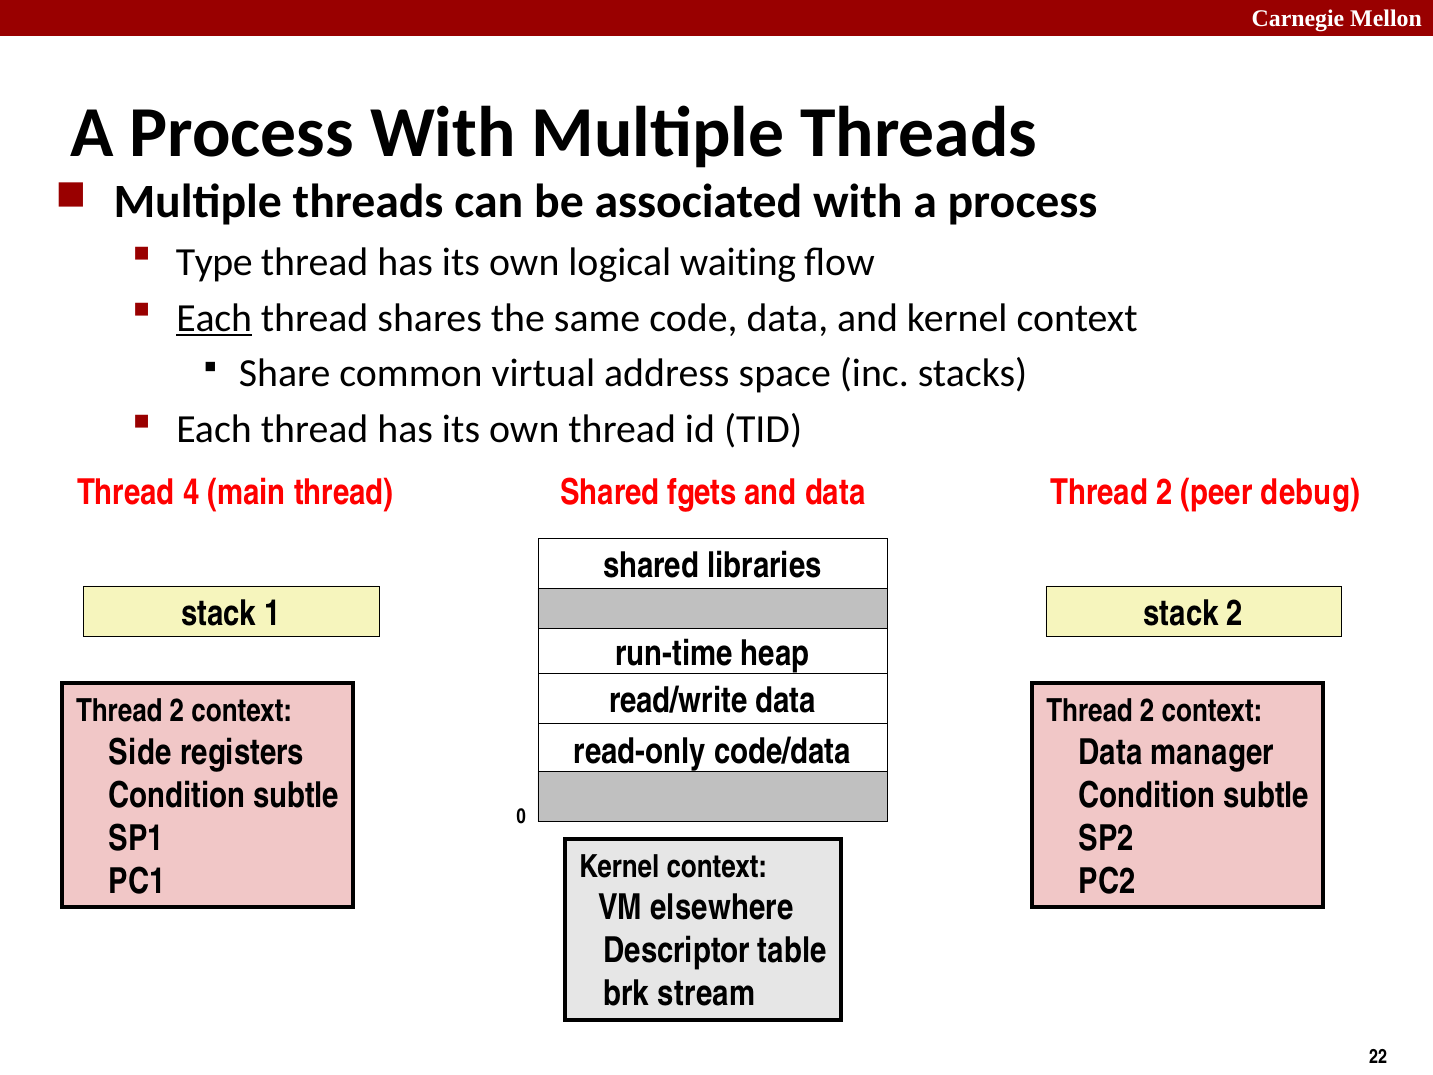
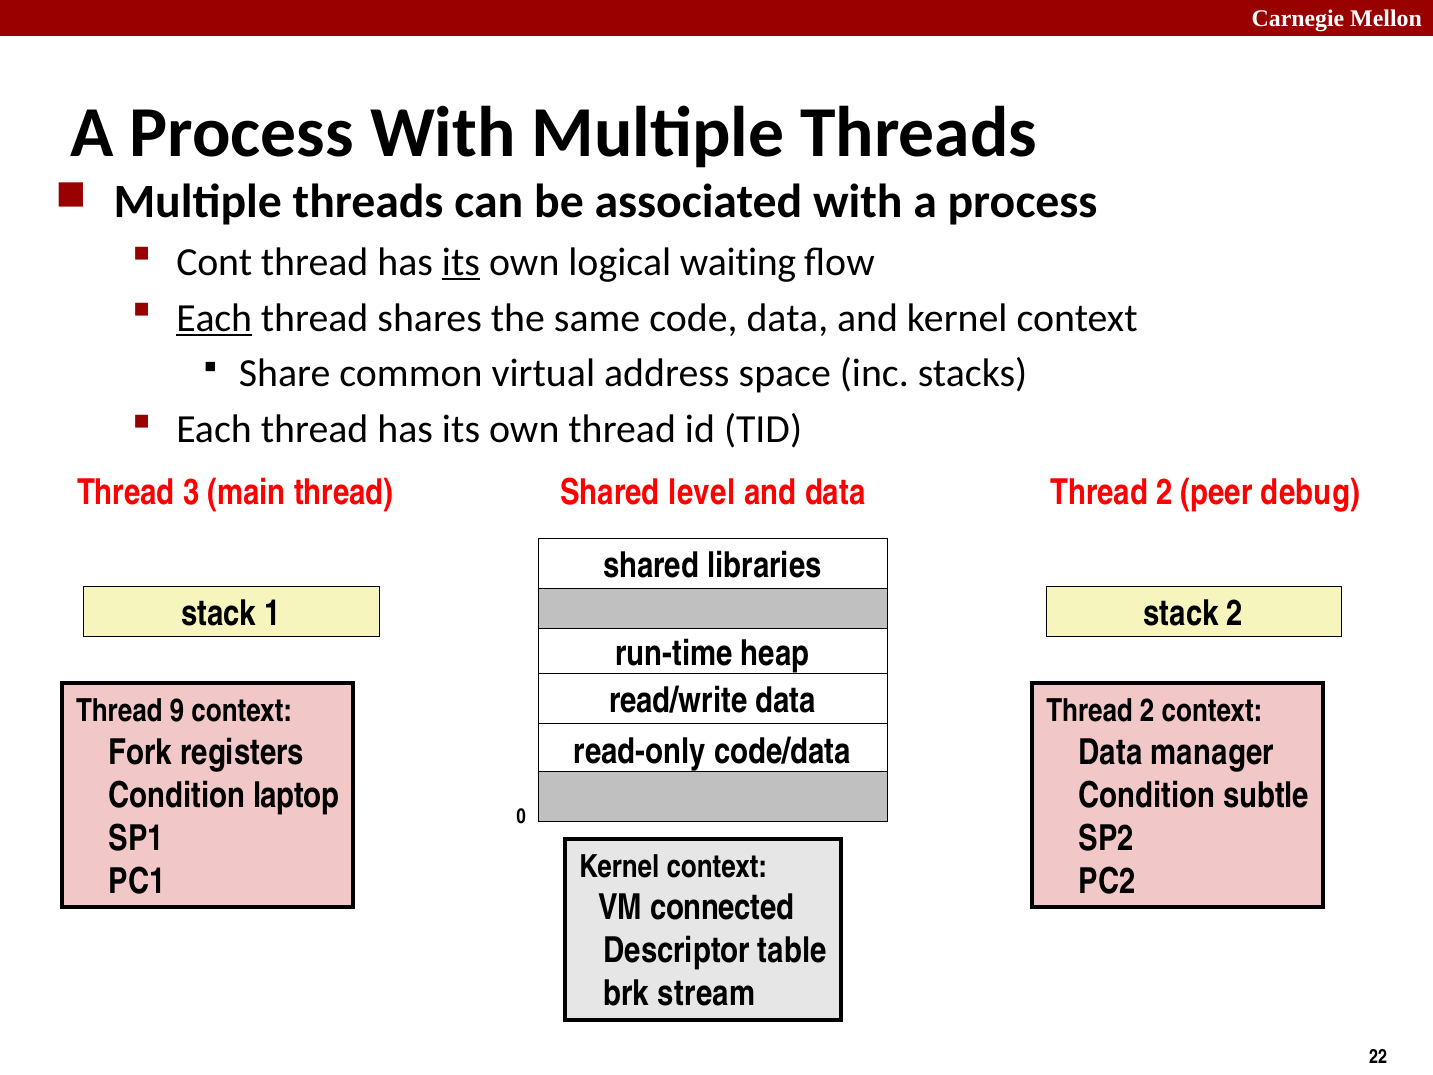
Type: Type -> Cont (214, 262)
its underline: none -> present (461, 262)
4: 4 -> 3 (191, 492)
fgets: fgets -> level (702, 492)
2: 2 -> 9 (177, 711)
Side: Side -> Fork (140, 752)
subtle: subtle -> laptop (296, 795)
elsewhere: elsewhere -> connected (722, 908)
